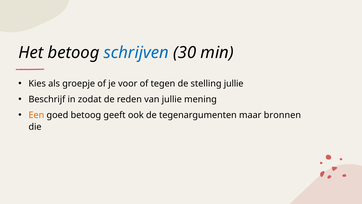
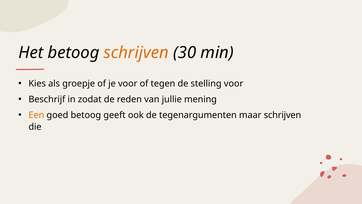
schrijven colour: blue -> orange (136, 53)
stelling jullie: jullie -> voor (234, 83)
maar bronnen: bronnen -> schrijven (282, 115)
